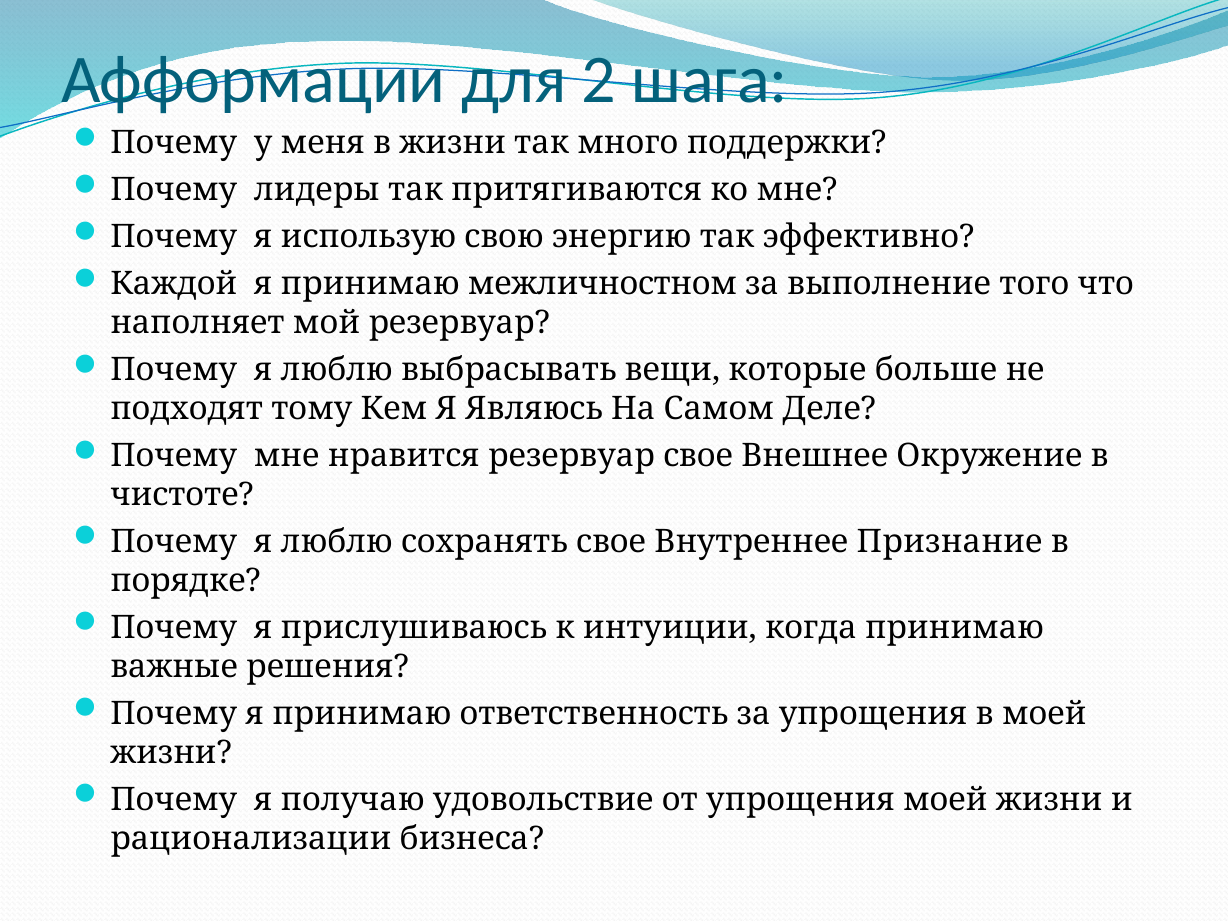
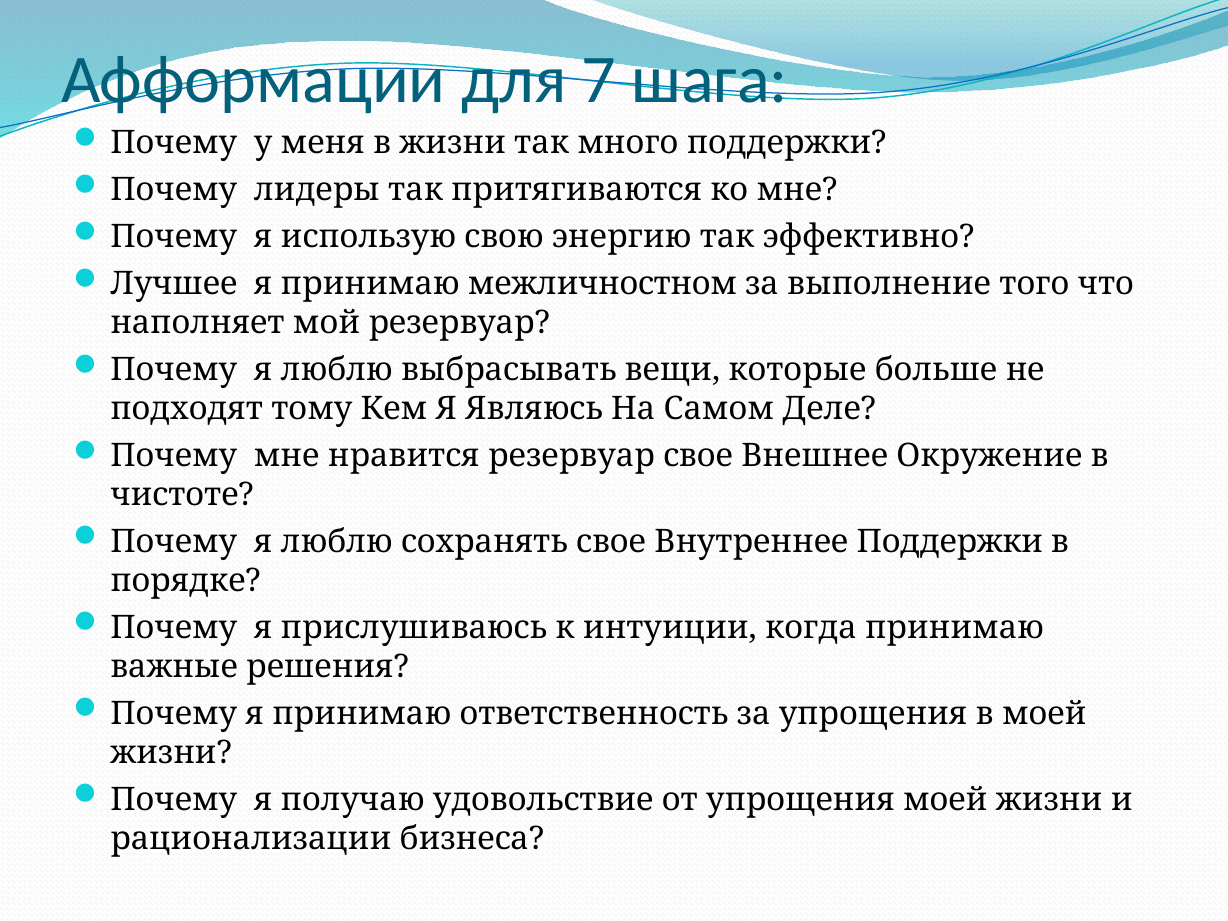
2: 2 -> 7 (599, 80)
Каждой: Каждой -> Лучшее (174, 284)
Внутреннее Признание: Признание -> Поддержки (950, 542)
